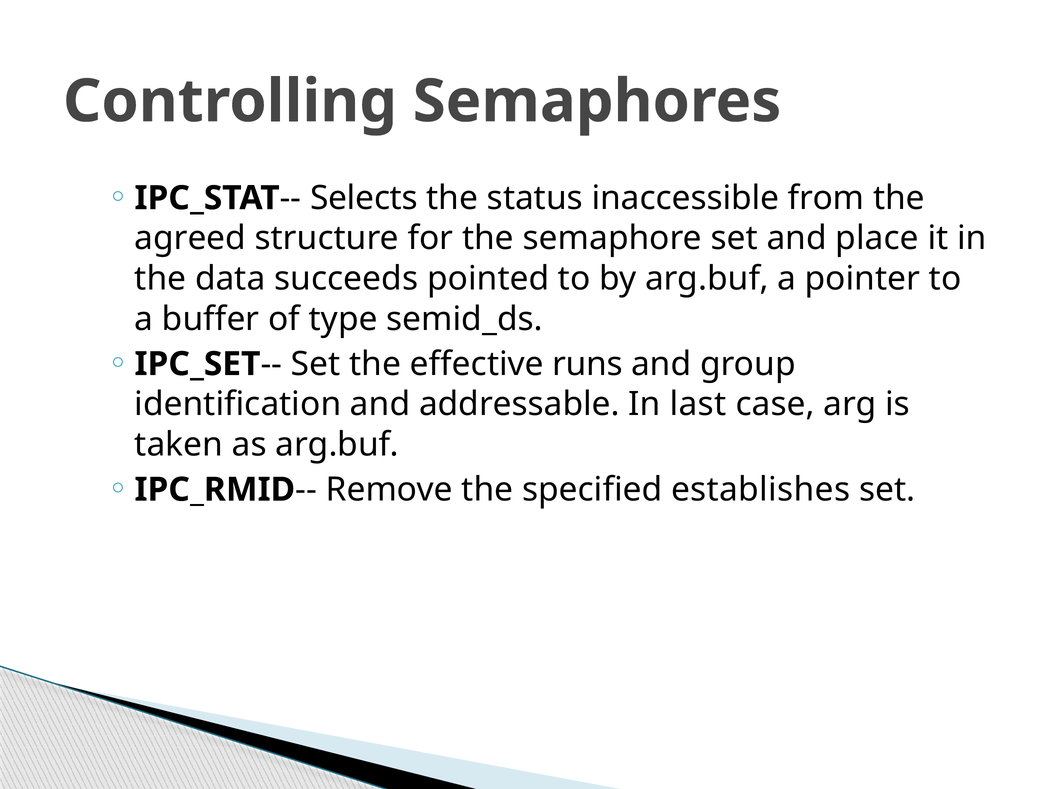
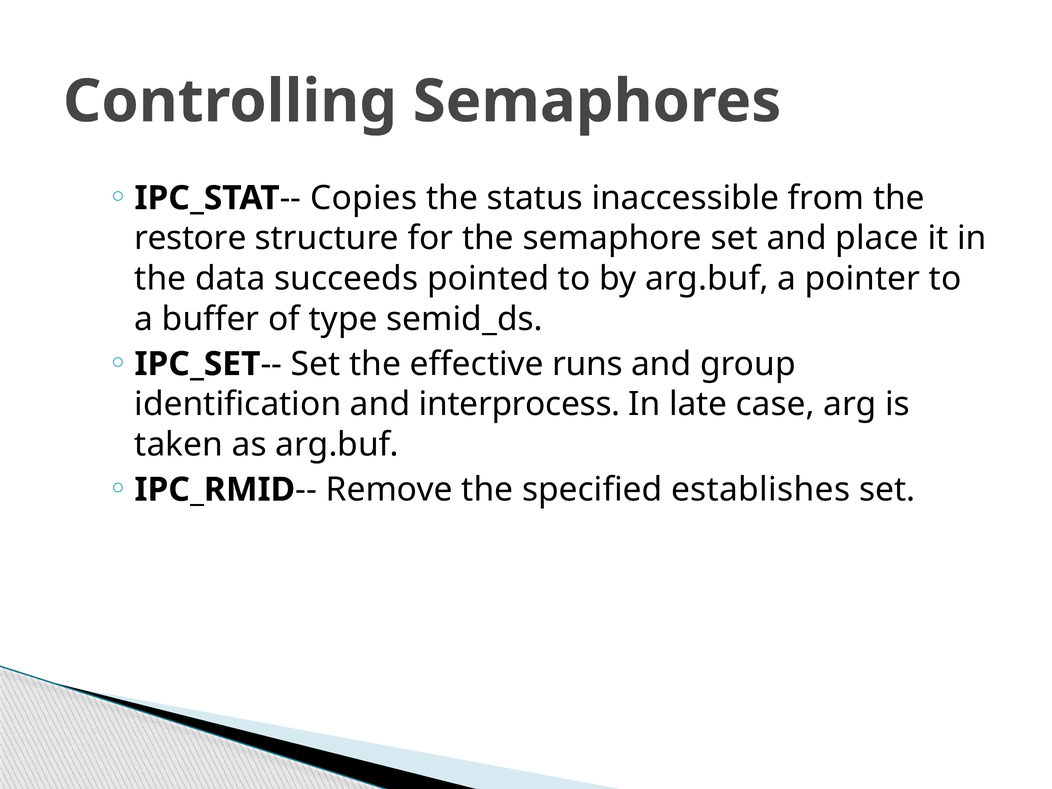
Selects: Selects -> Copies (364, 198)
agreed: agreed -> restore (190, 238)
addressable: addressable -> interprocess (520, 404)
last: last -> late (698, 404)
